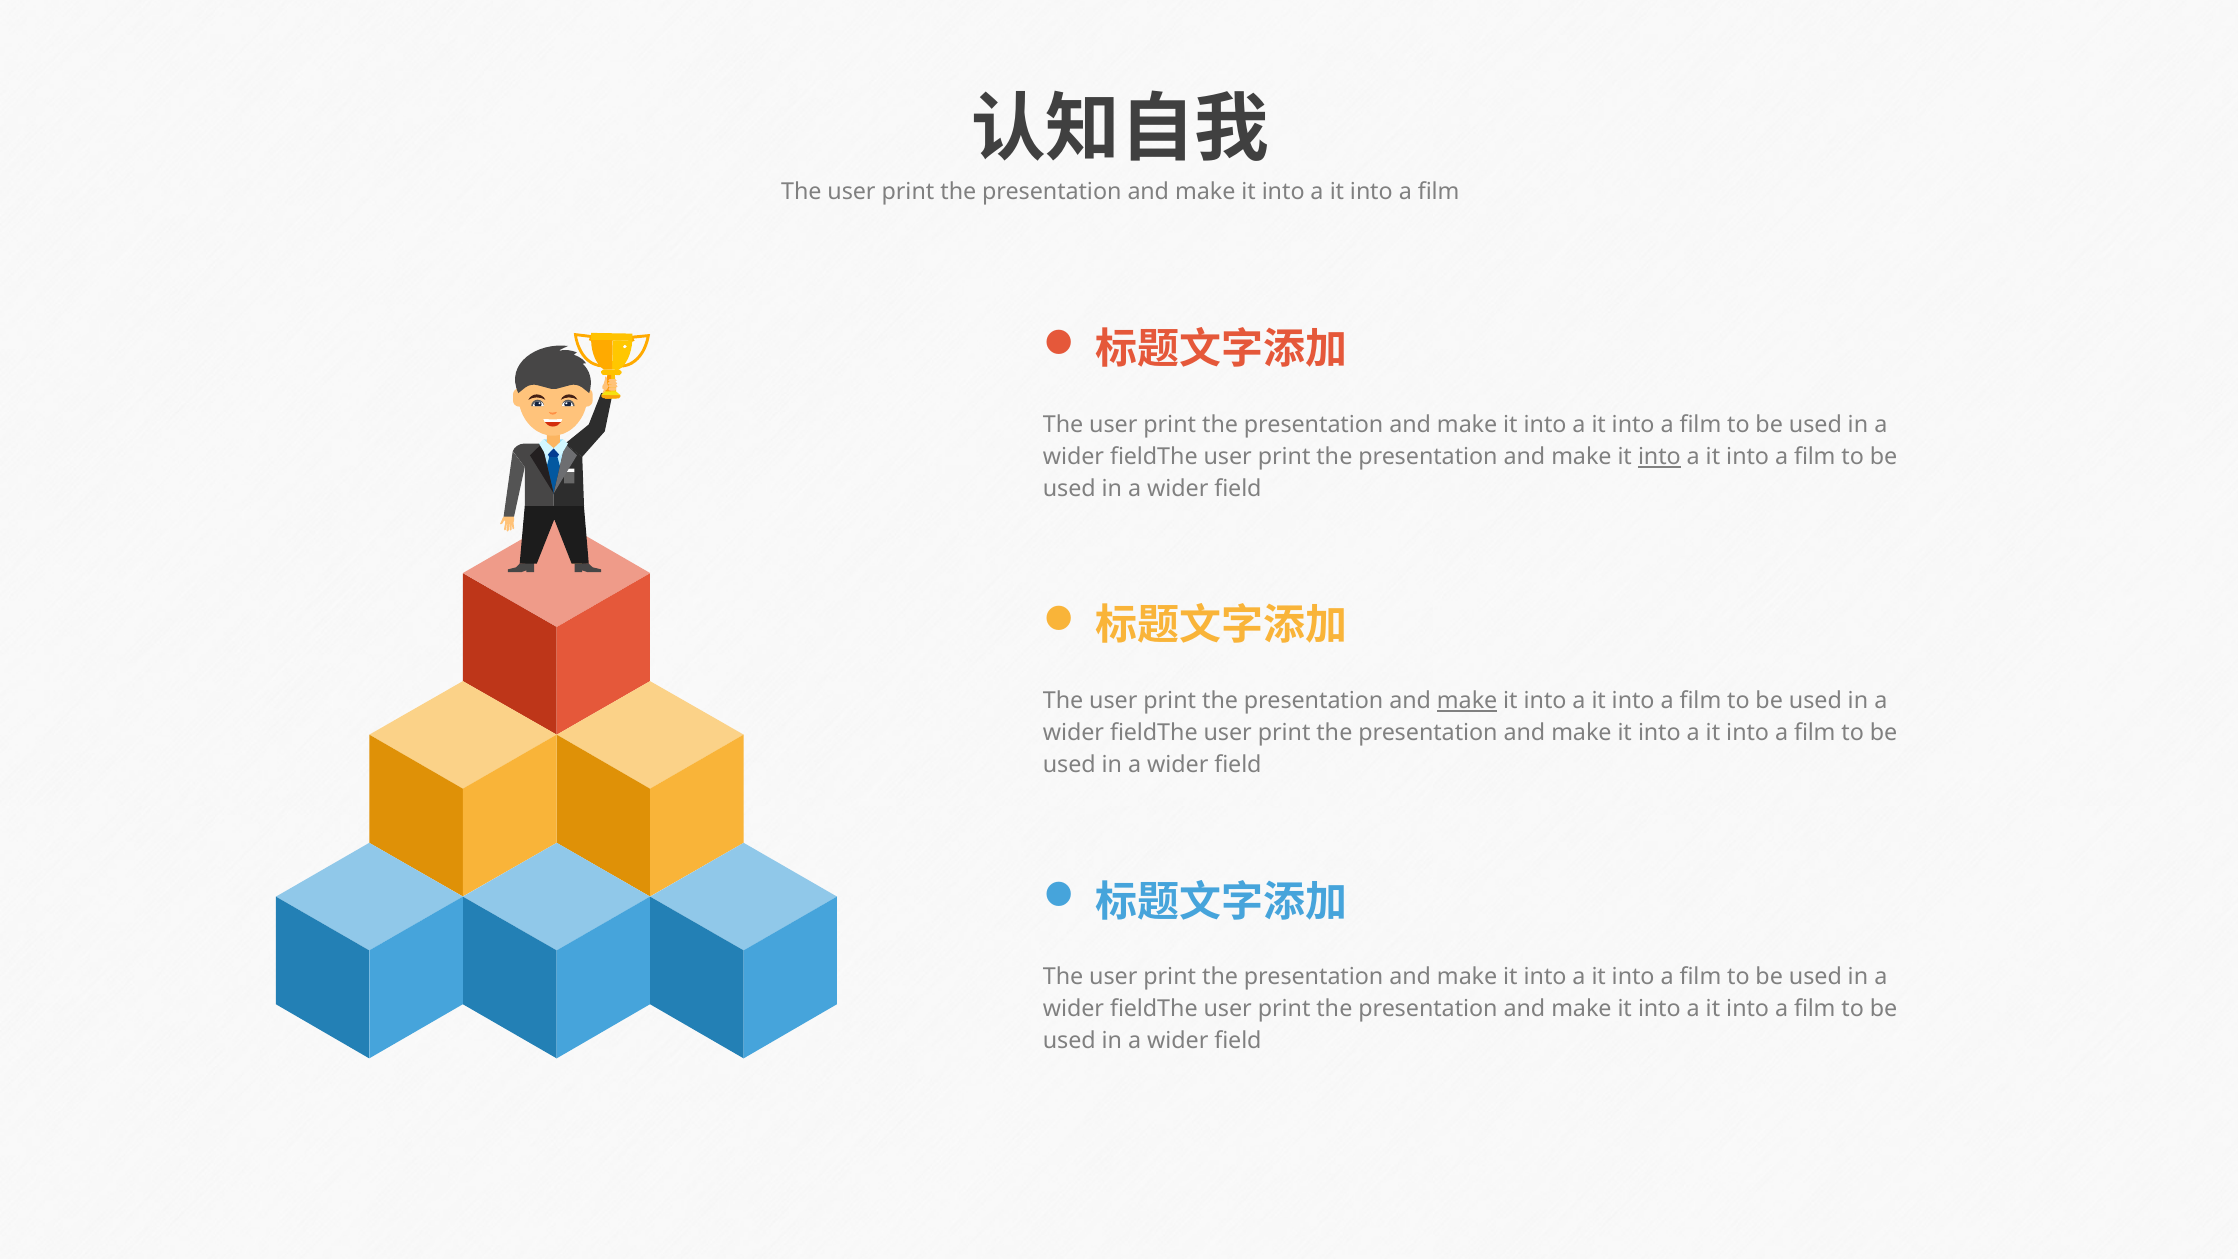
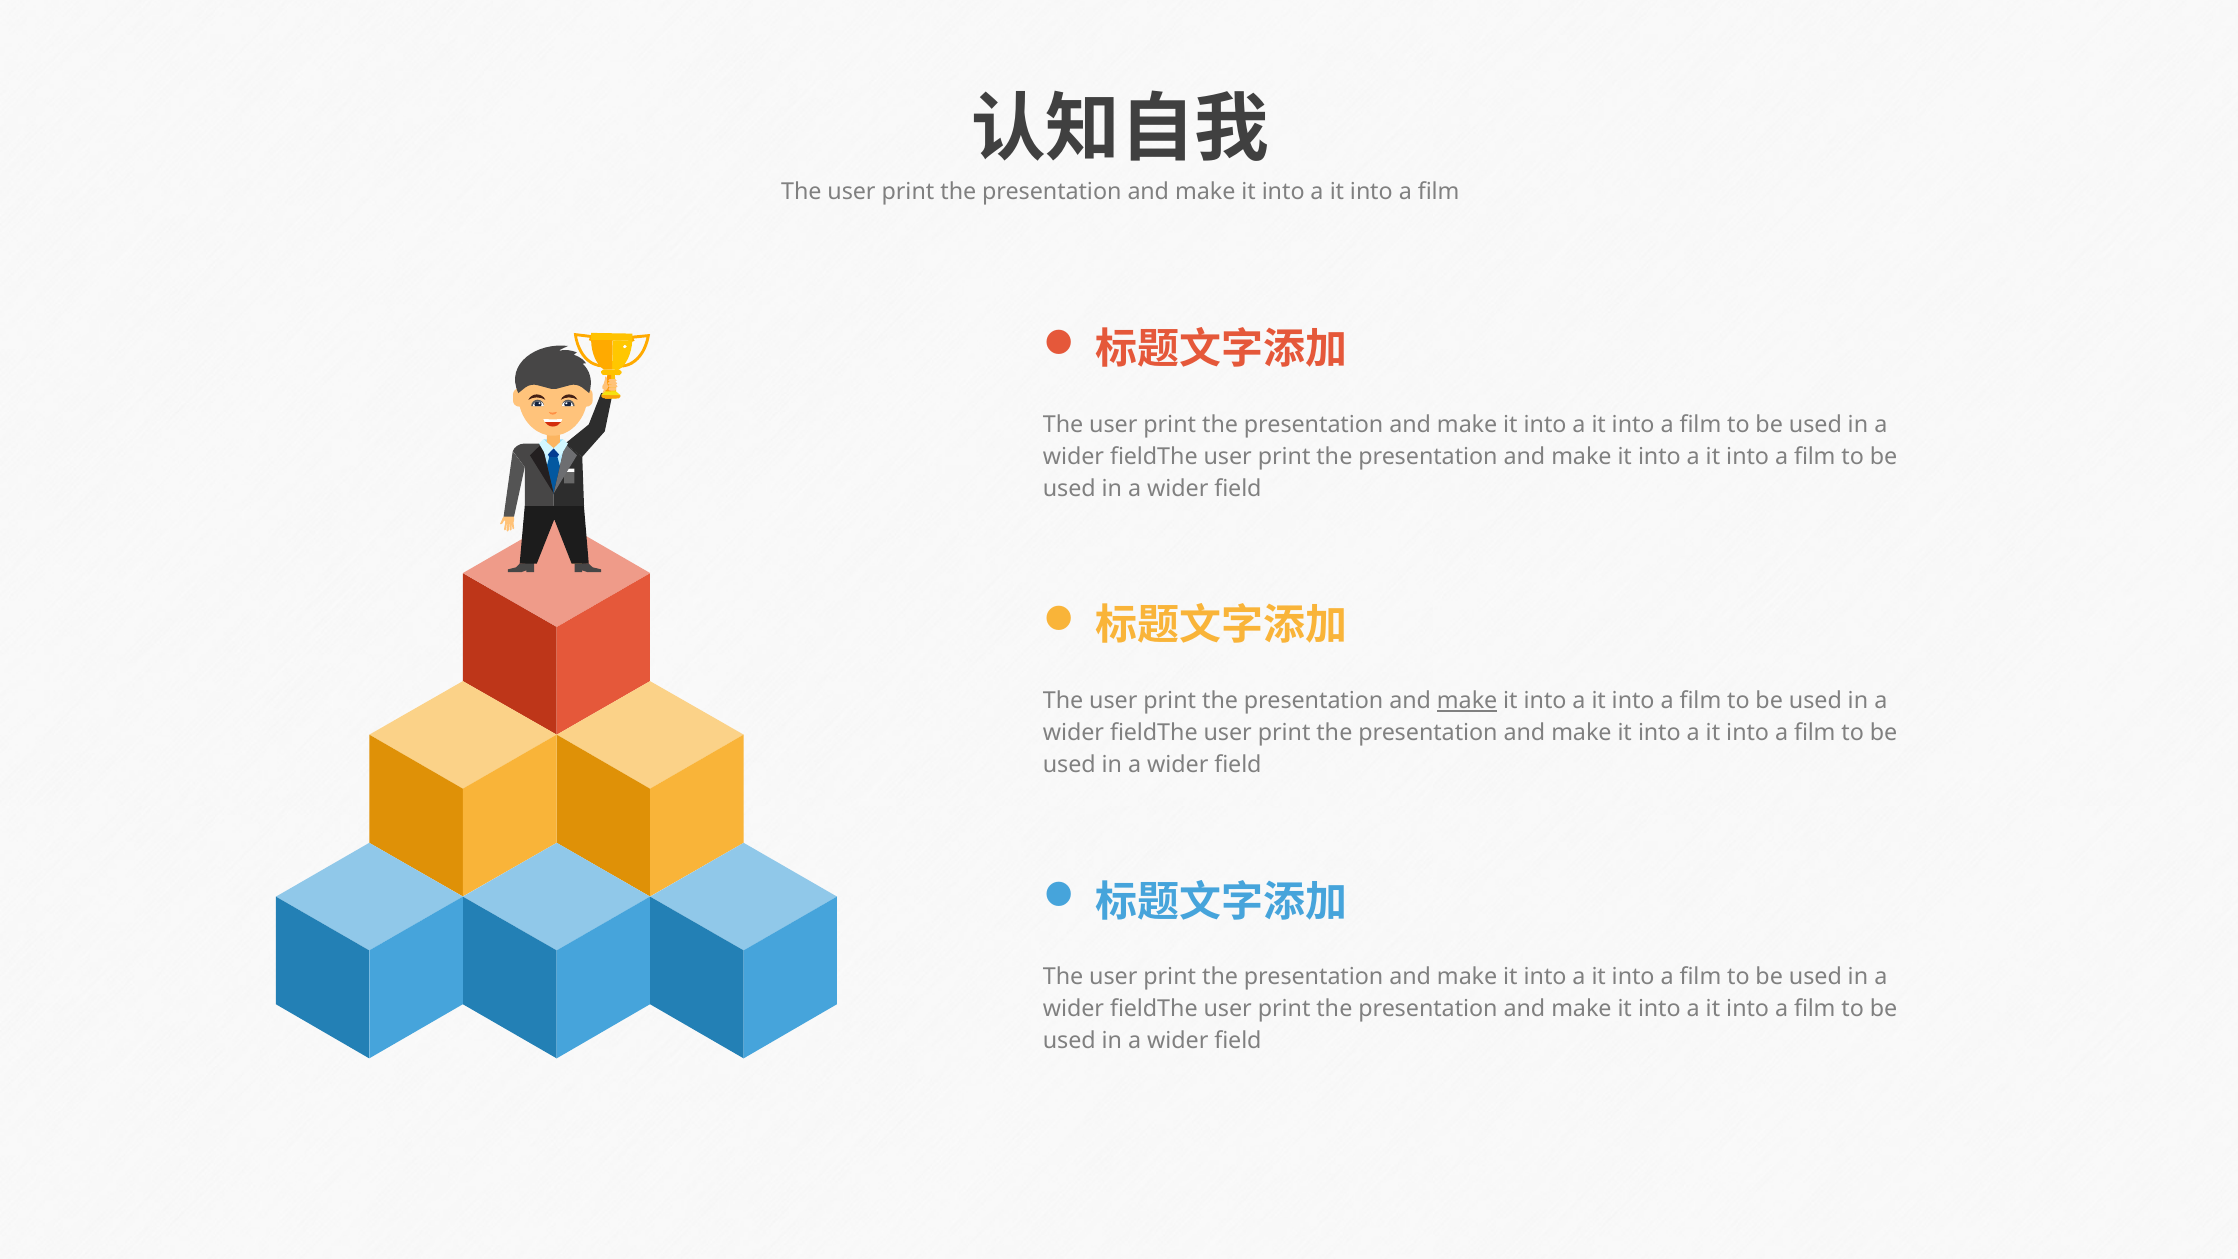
into underline: present -> none (1659, 457)
